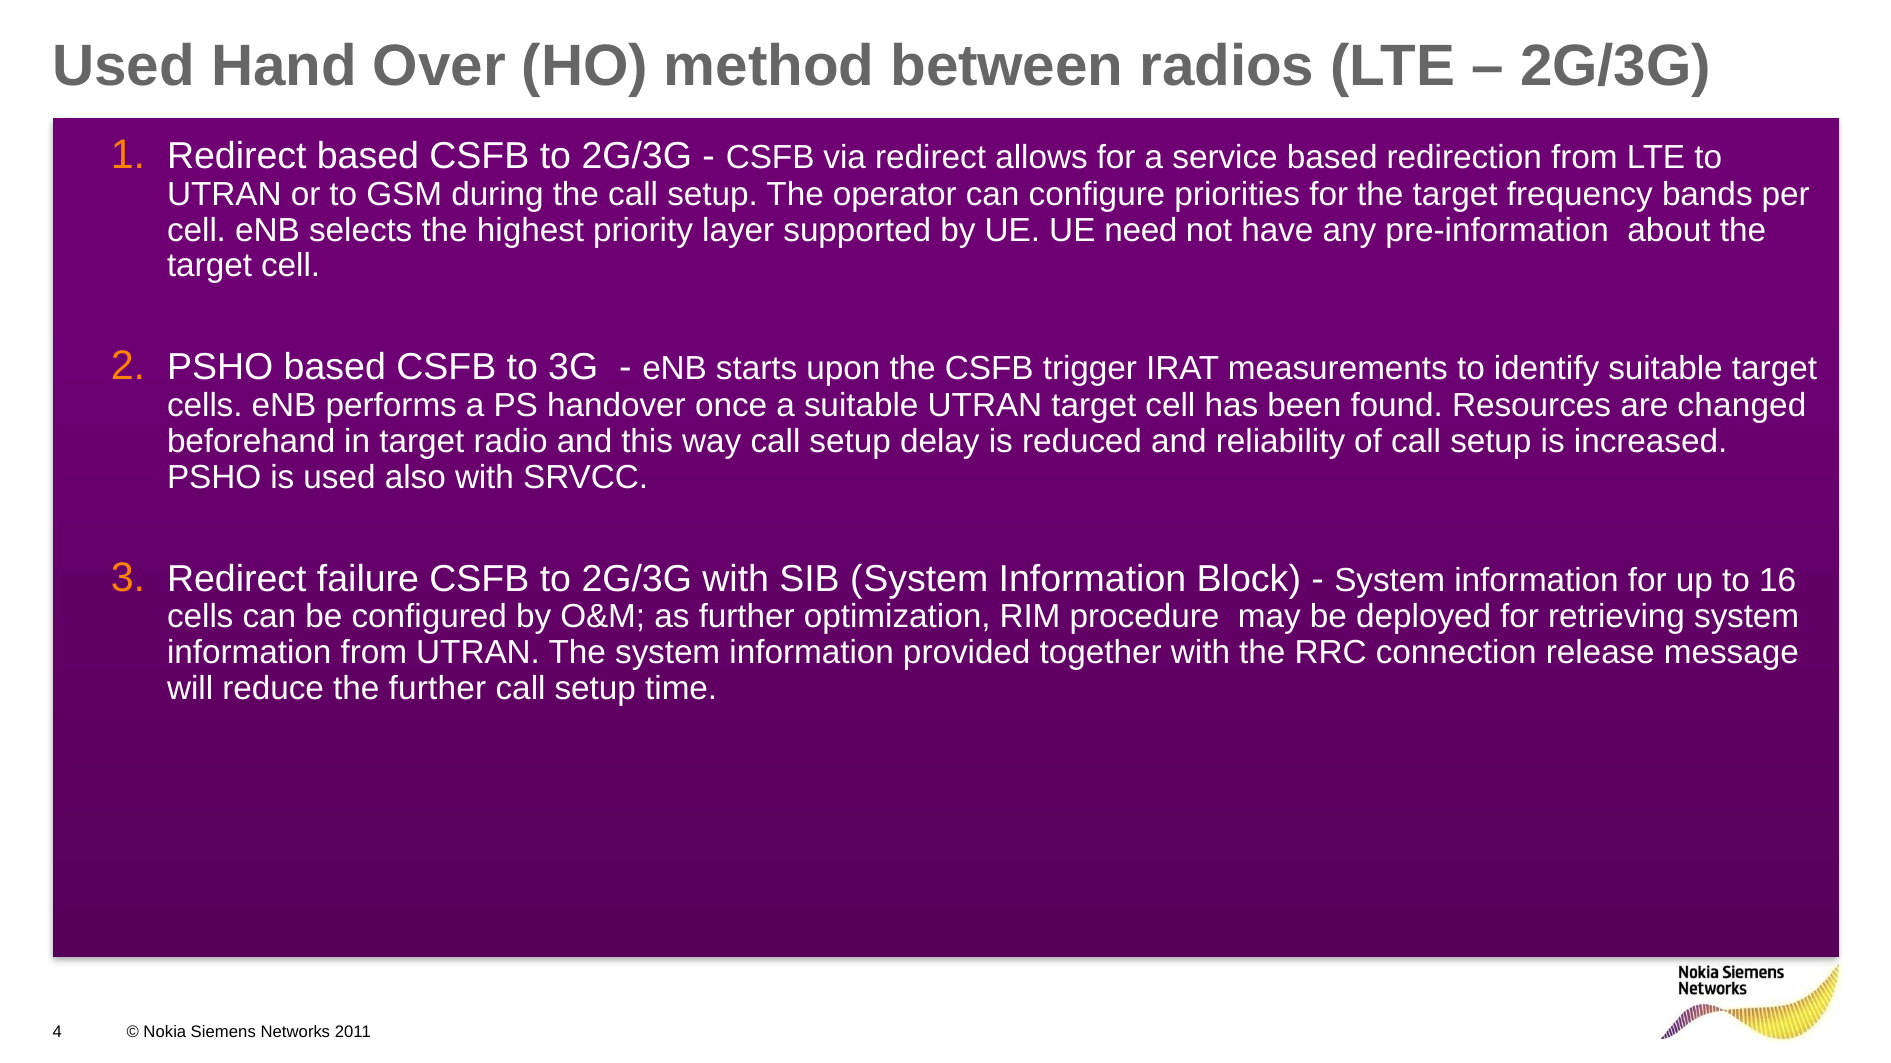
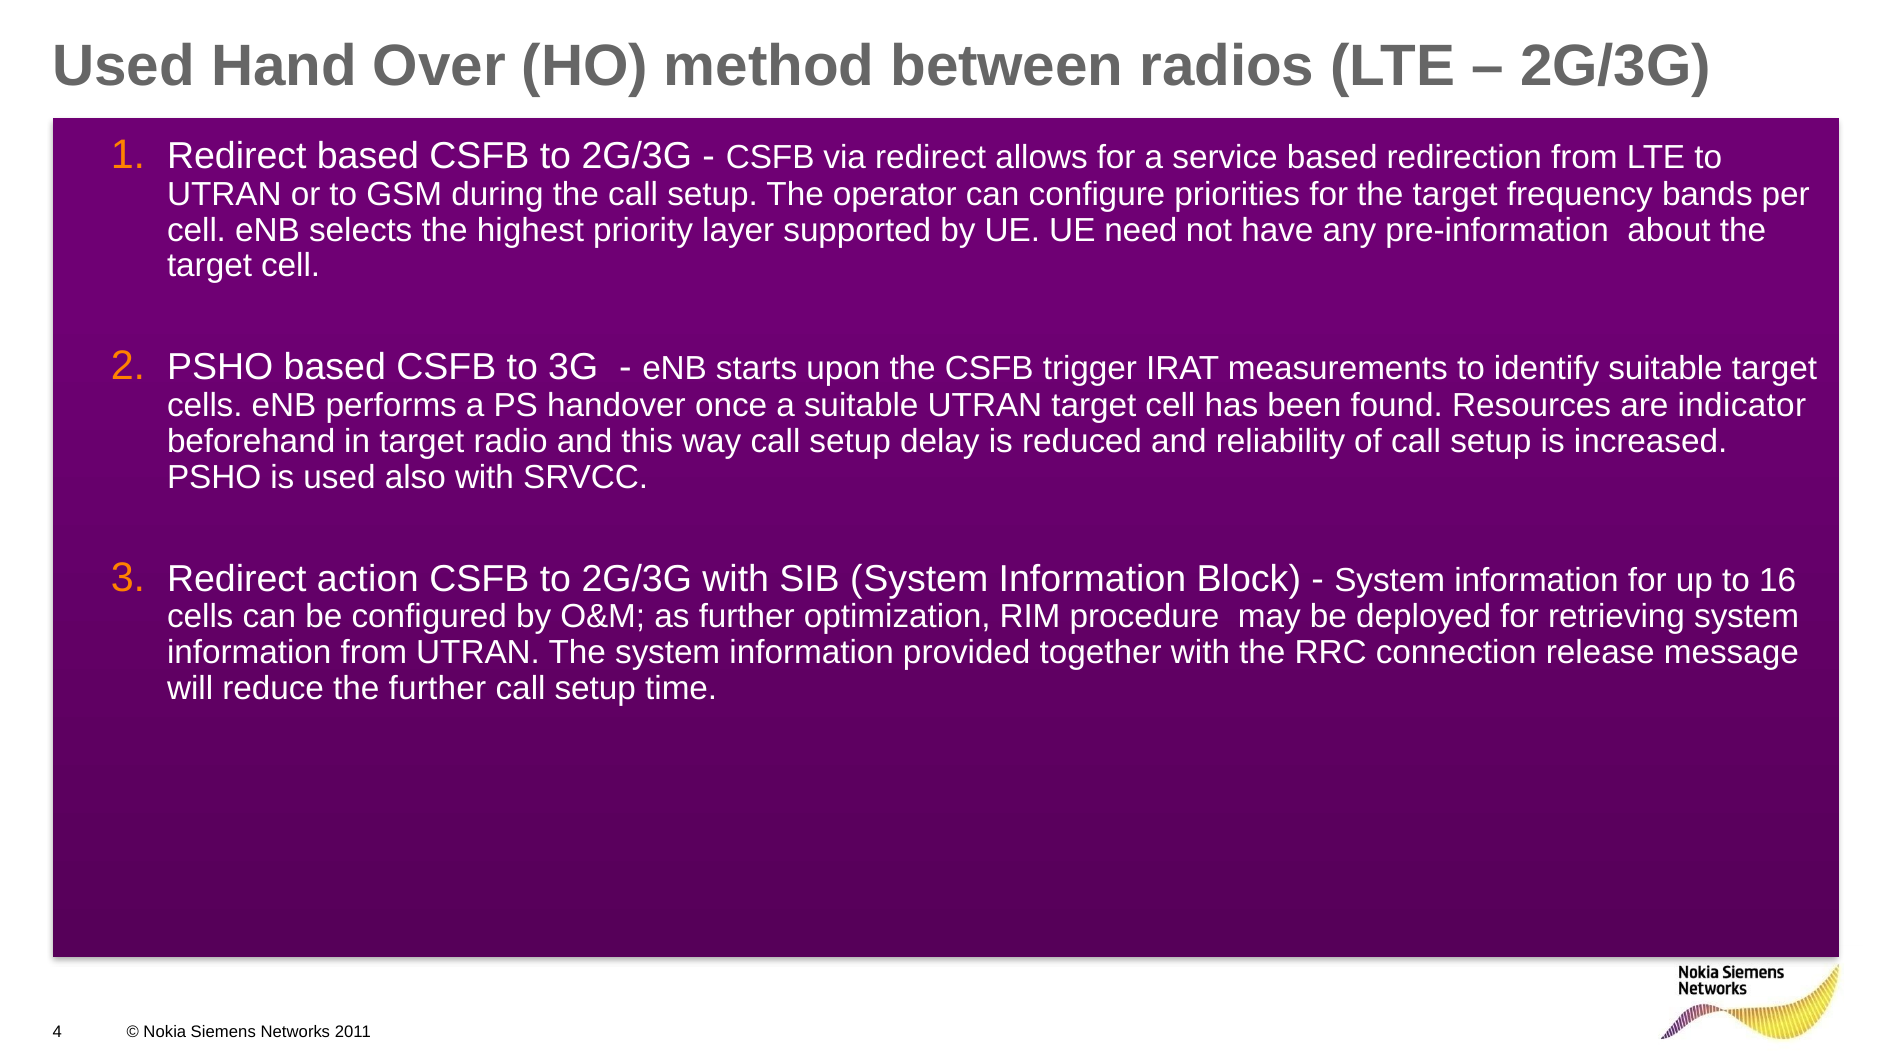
changed: changed -> indicator (1742, 406)
failure: failure -> action (368, 579)
